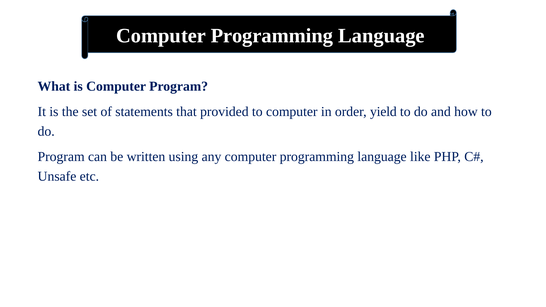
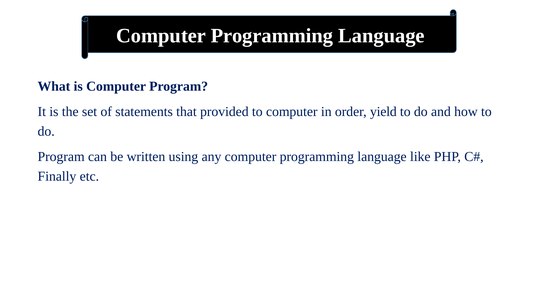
Unsafe: Unsafe -> Finally (57, 176)
